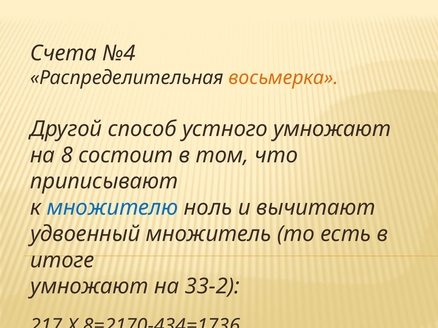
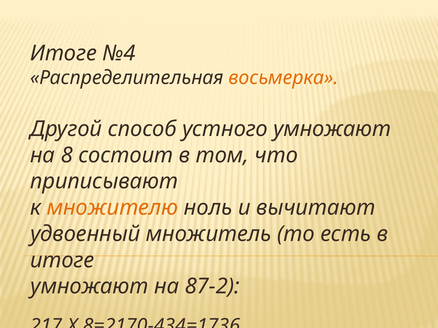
Счета: Счета -> Итоге (64, 53)
множителю colour: blue -> orange (113, 208)
33-2: 33-2 -> 87-2 (212, 287)
